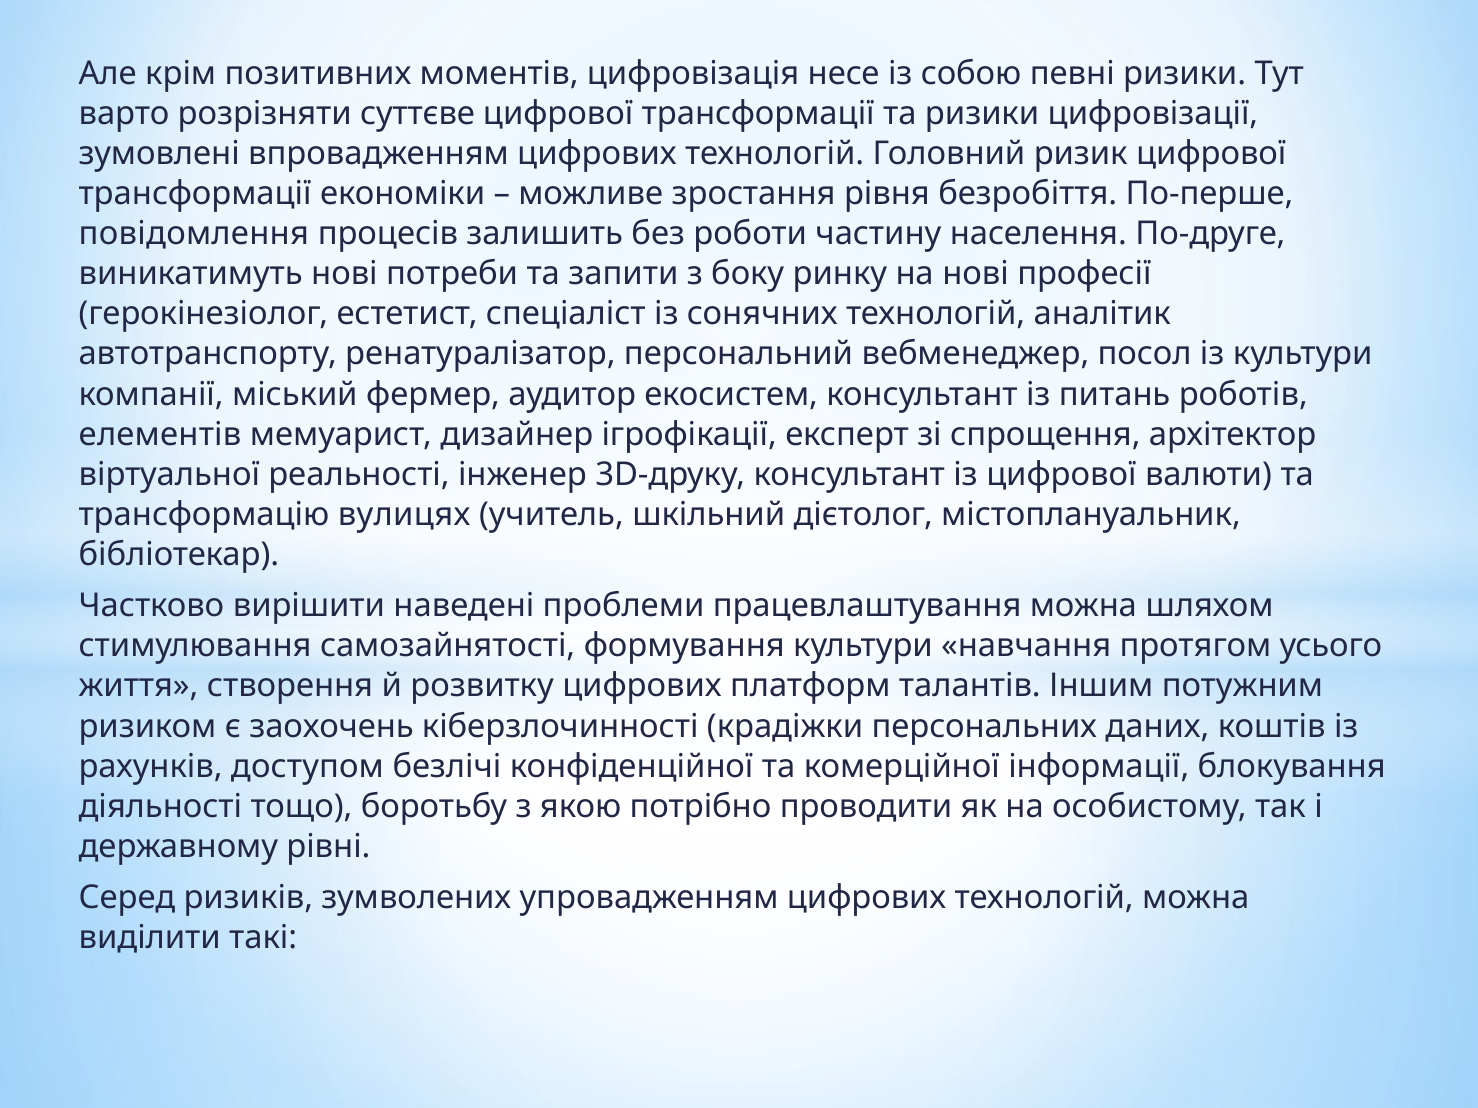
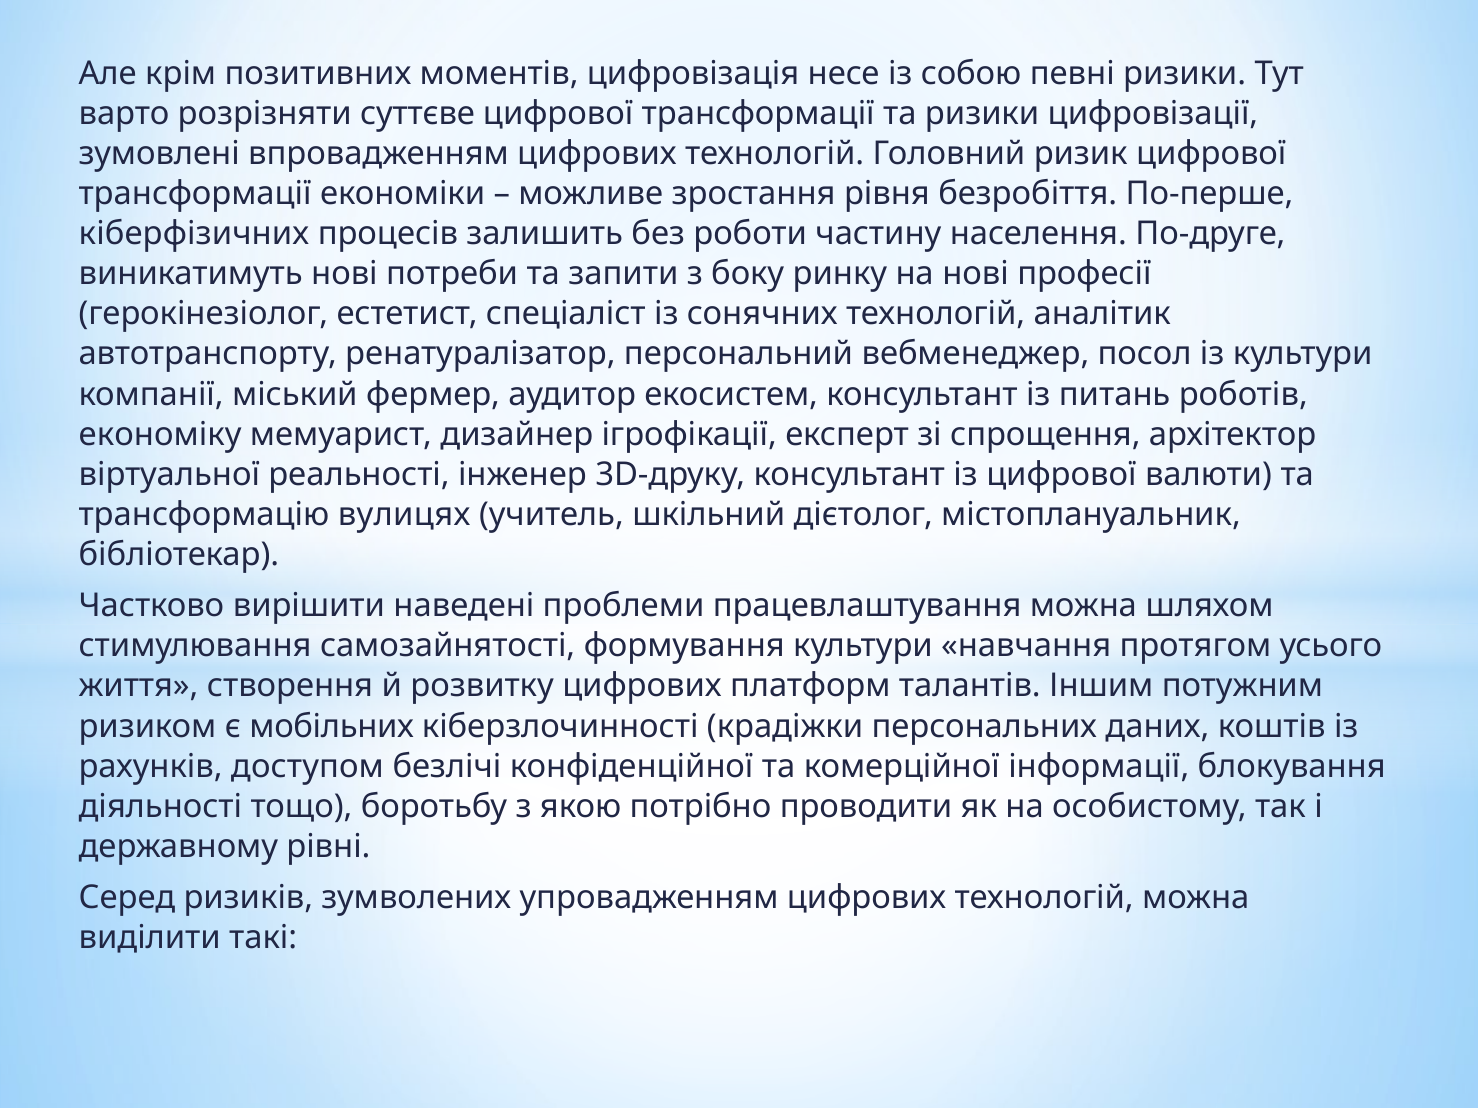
повідомлення: повідомлення -> кіберфізичних (194, 234)
елементів: елементів -> економіку (160, 434)
заохочень: заохочень -> мобільних (332, 727)
